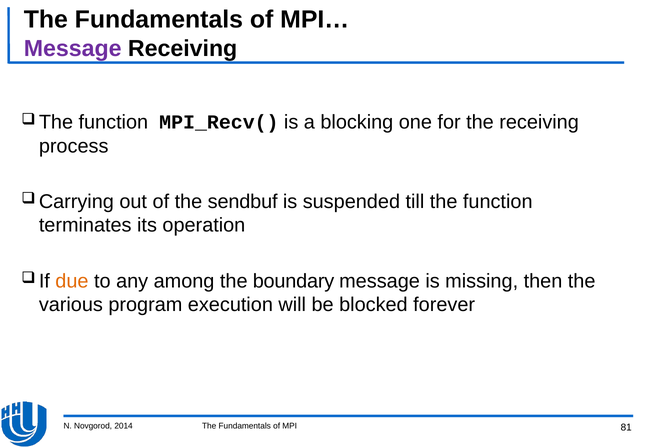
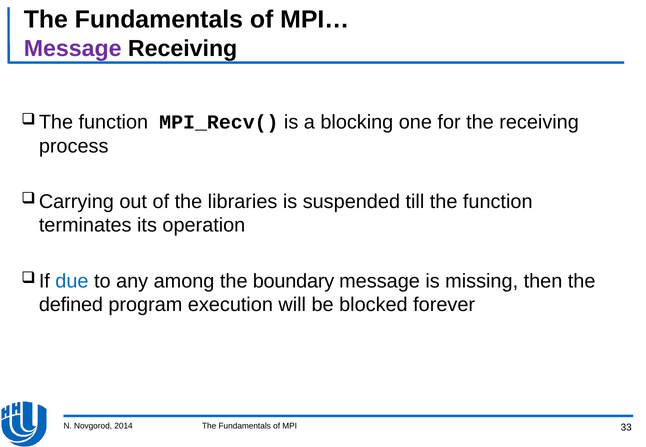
sendbuf: sendbuf -> libraries (243, 202)
due colour: orange -> blue (72, 281)
various: various -> defined (71, 305)
81: 81 -> 33 (626, 428)
